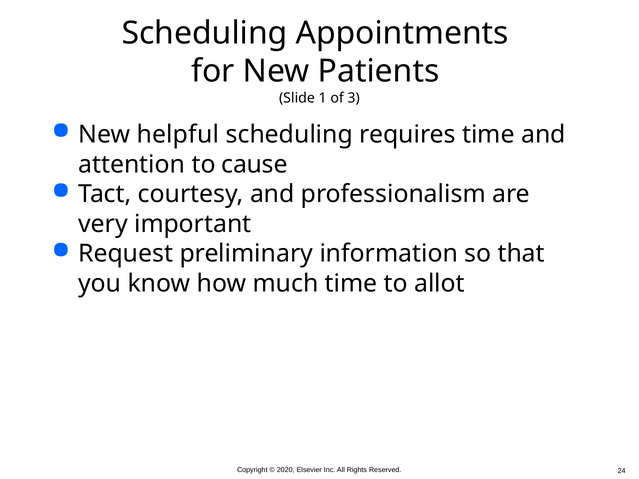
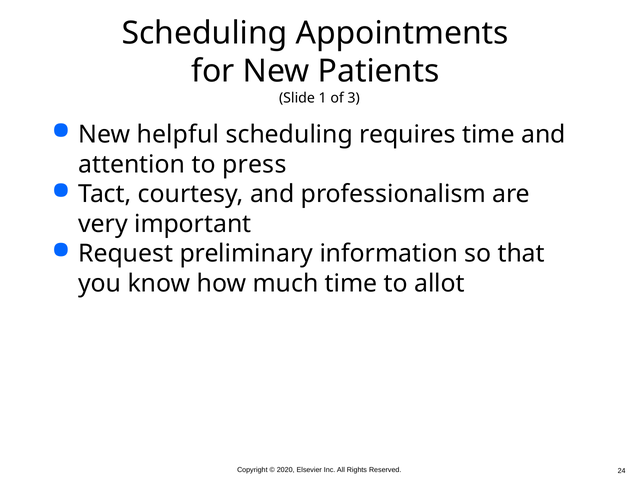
cause: cause -> press (254, 164)
